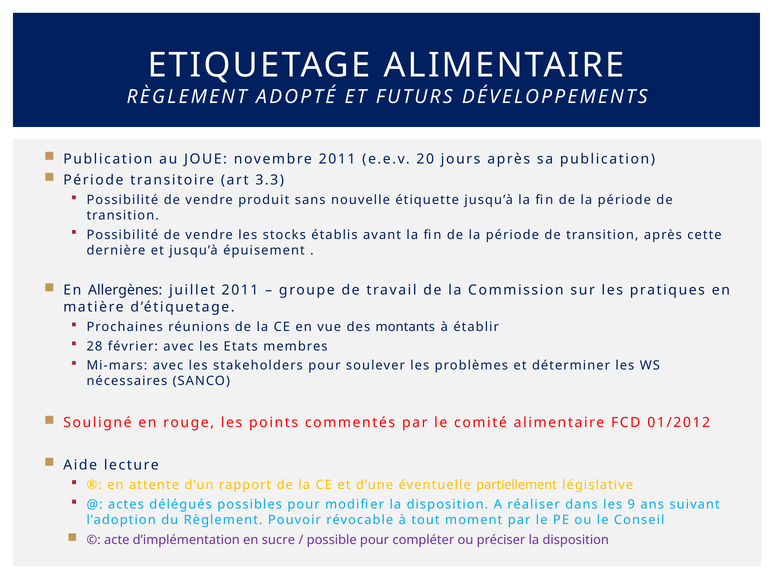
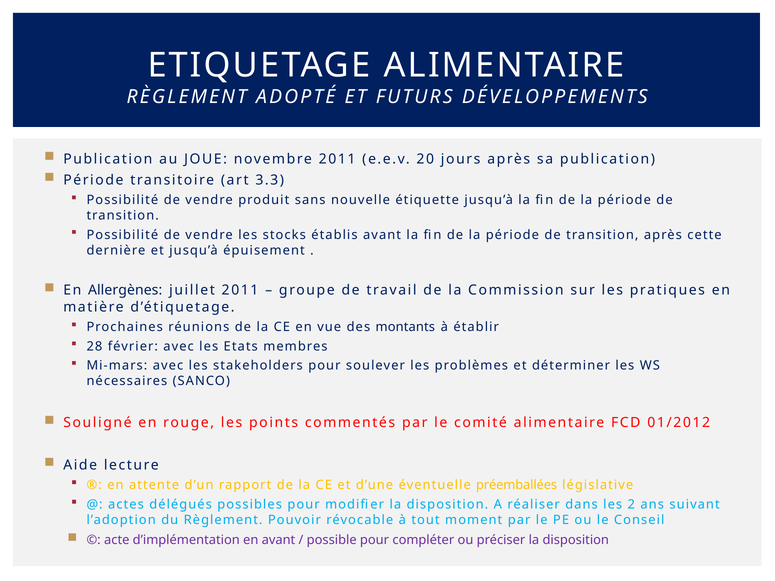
partiellement: partiellement -> préemballées (517, 485)
9: 9 -> 2 (631, 505)
en sucre: sucre -> avant (278, 540)
